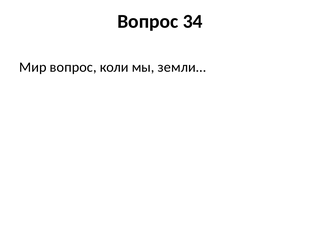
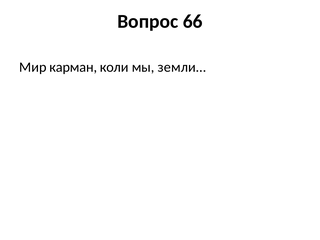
34: 34 -> 66 (193, 21)
Мир вопрос: вопрос -> карман (73, 67)
